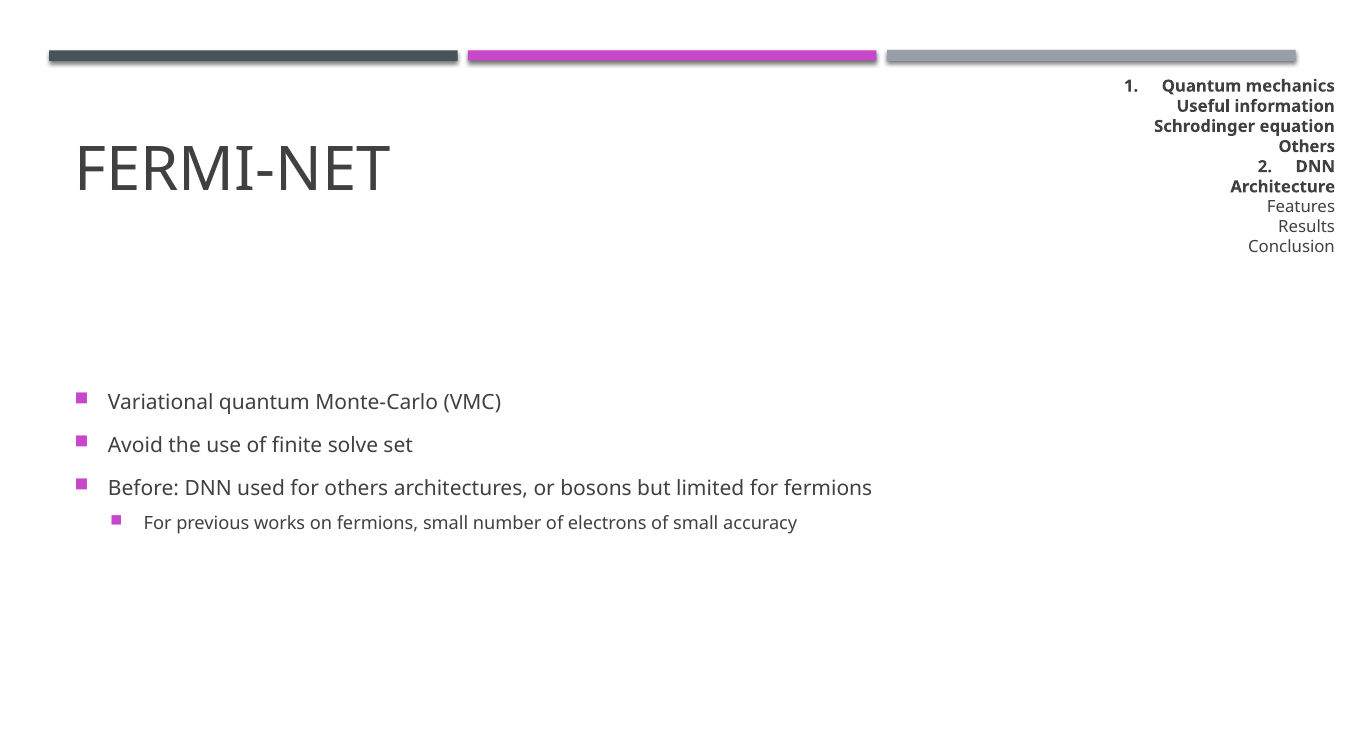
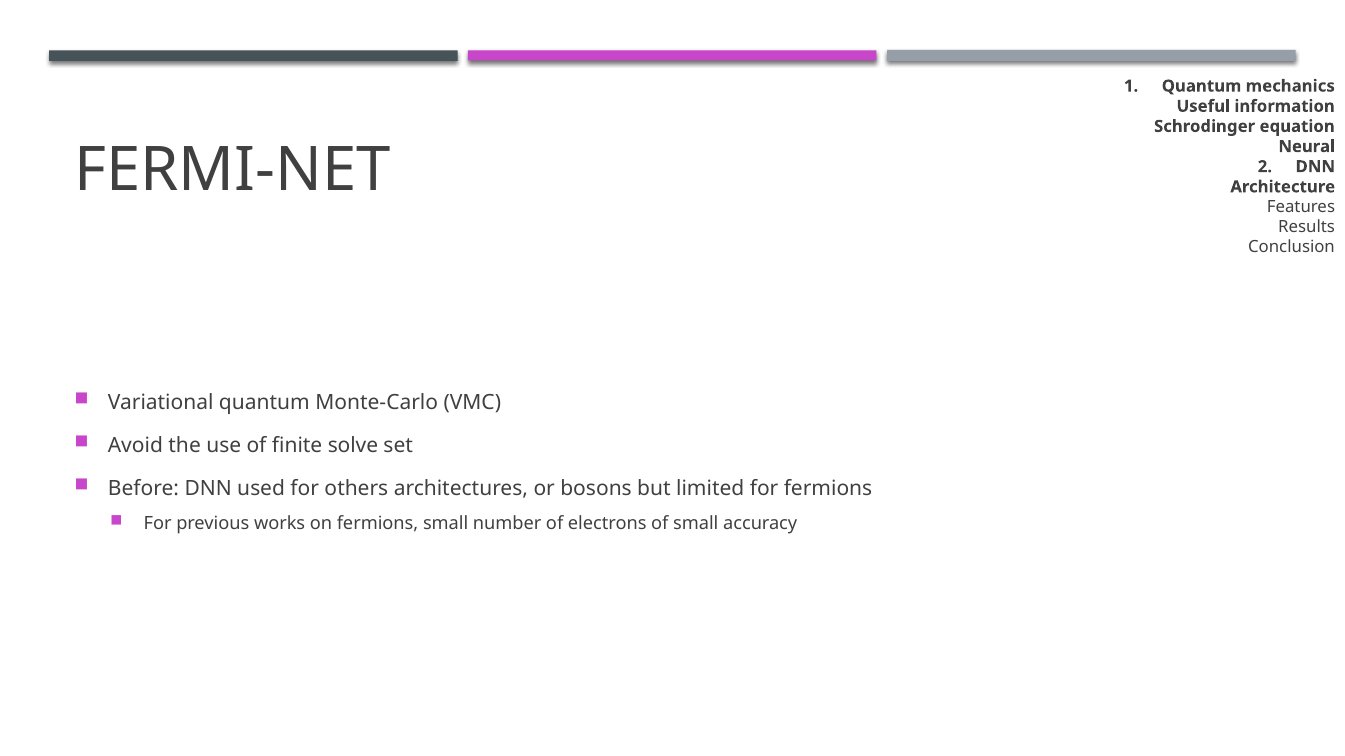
Others: Others -> Neural (1307, 147)
